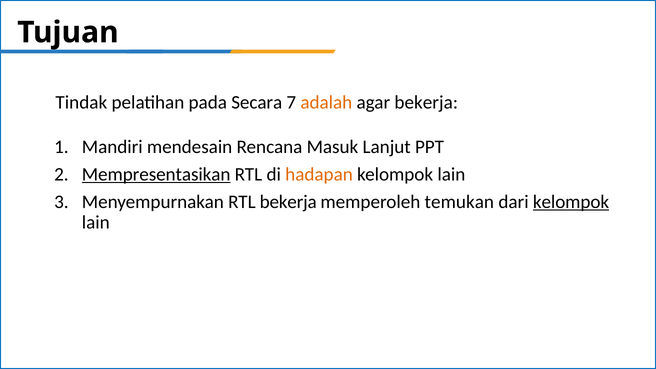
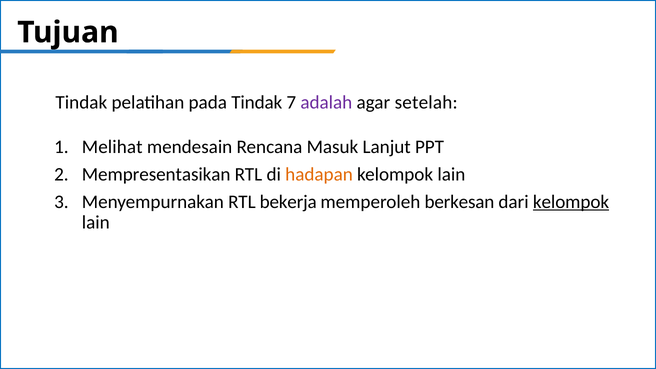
pada Secara: Secara -> Tindak (257, 102)
adalah colour: orange -> purple (326, 102)
agar bekerja: bekerja -> setelah (426, 102)
Mandiri: Mandiri -> Melihat (112, 147)
Mempresentasikan underline: present -> none (156, 174)
temukan: temukan -> berkesan (459, 202)
